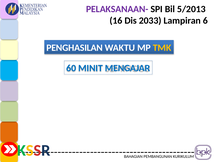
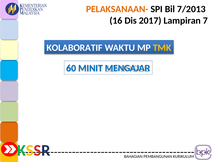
PELAKSANAAN- colour: purple -> orange (117, 9)
5/2013: 5/2013 -> 7/2013 (191, 9)
2033: 2033 -> 2017 (150, 21)
6: 6 -> 7 (205, 21)
PENGHASILAN: PENGHASILAN -> KOLABORATIF (75, 48)
